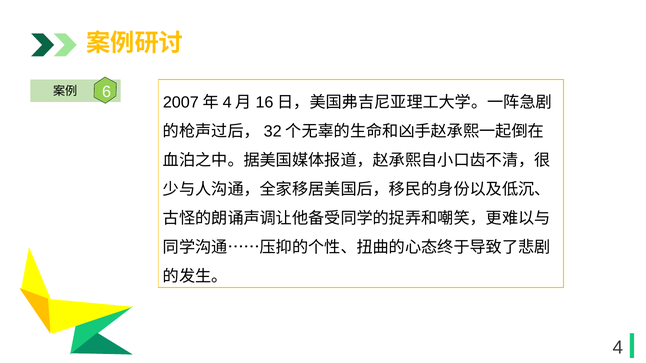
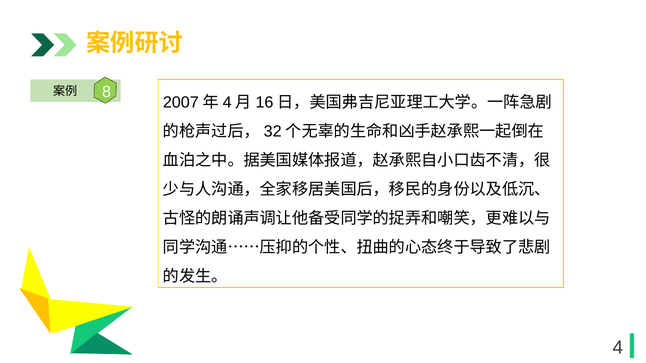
6: 6 -> 8 (107, 92)
